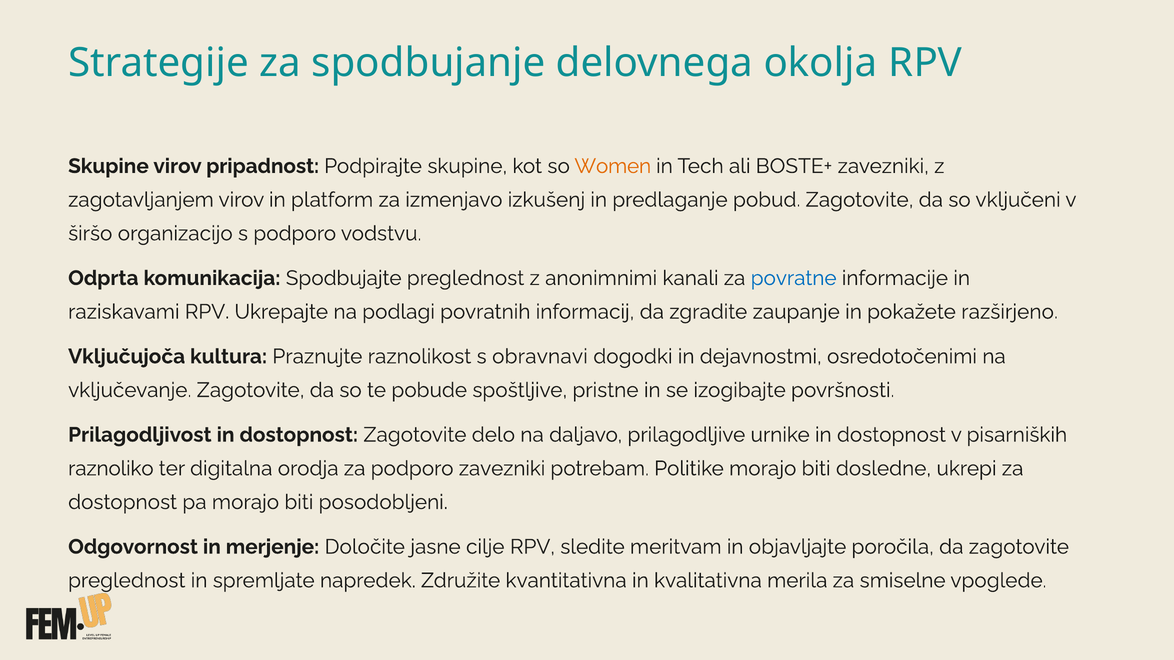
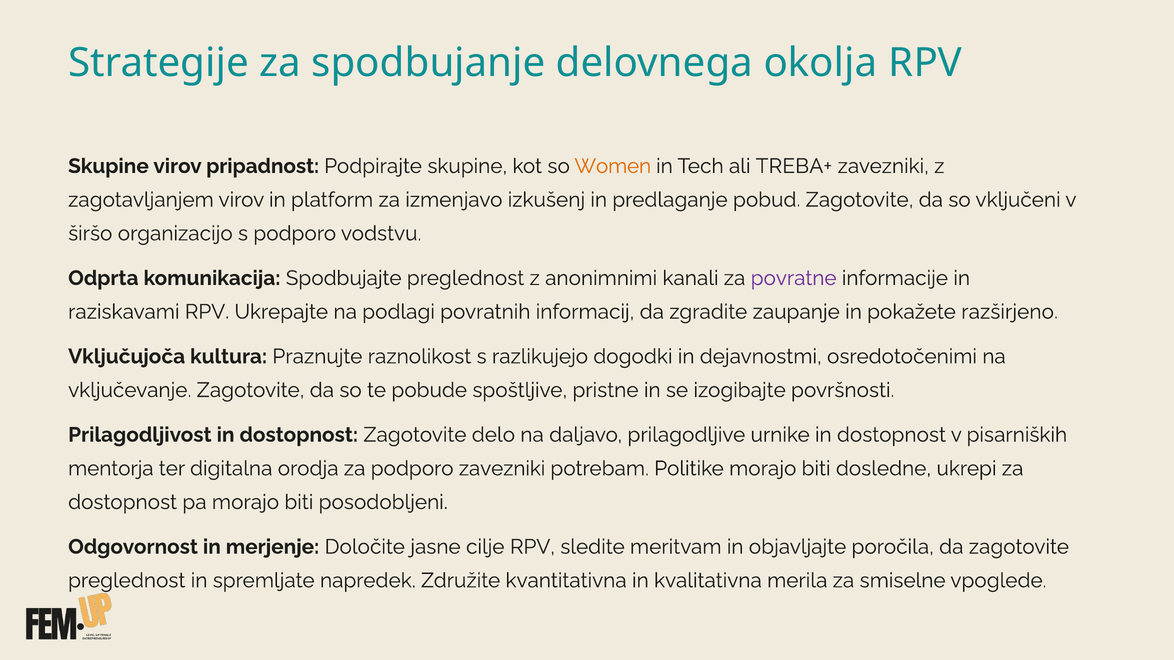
BOSTE+: BOSTE+ -> TREBA+ (794, 166)
povratne colour: blue -> purple (794, 278)
obravnavi: obravnavi -> razlikujejo (540, 357)
raznoliko: raznoliko -> mentorja (111, 469)
